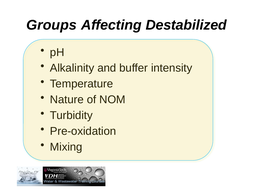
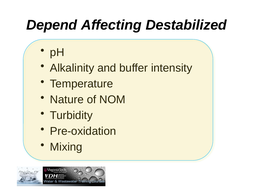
Groups: Groups -> Depend (52, 25)
